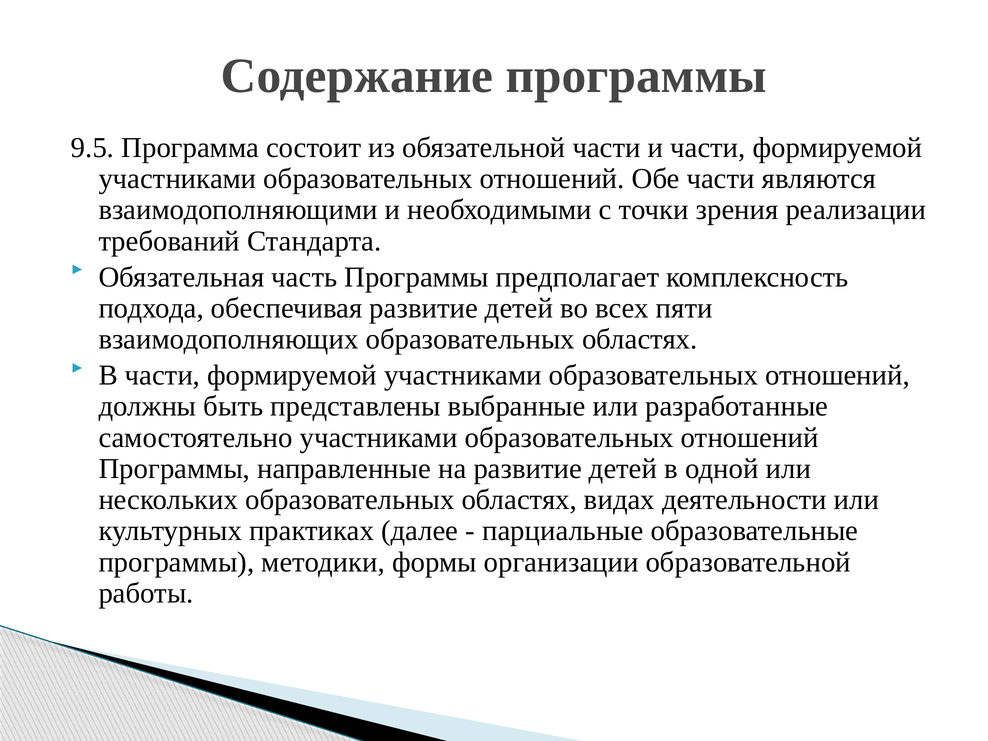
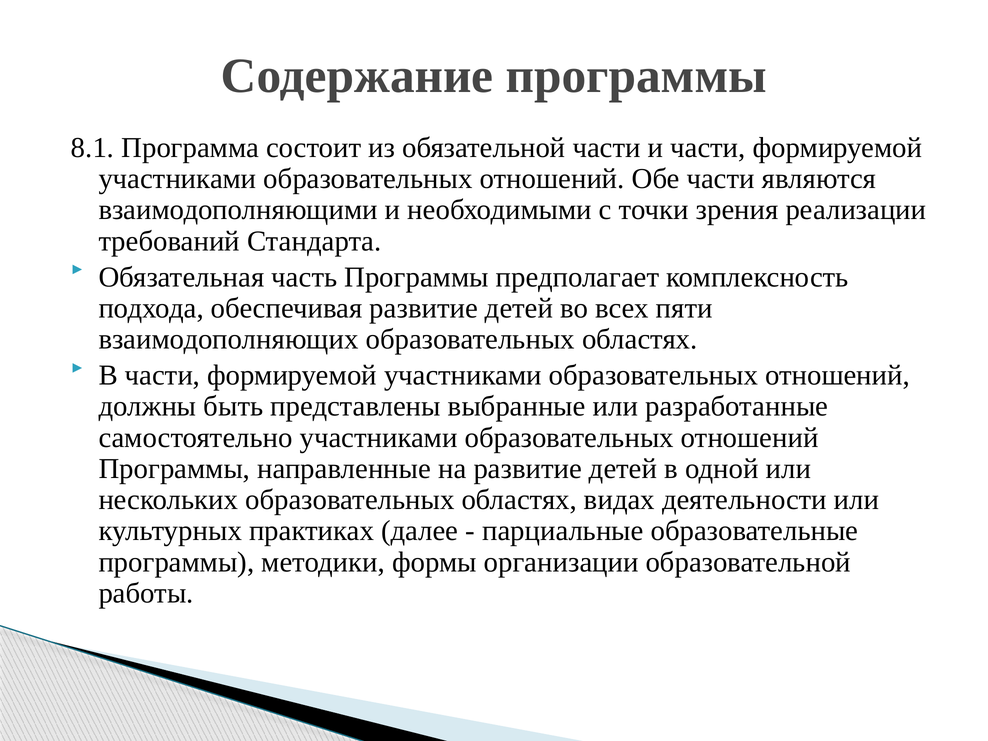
9.5: 9.5 -> 8.1 (93, 148)
